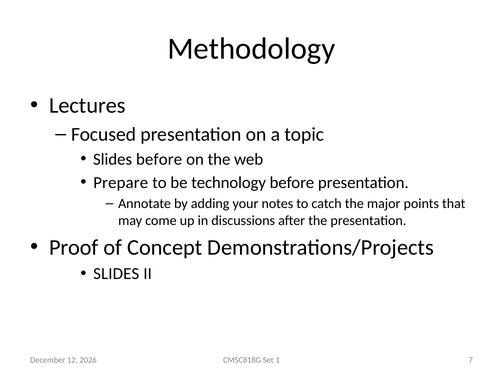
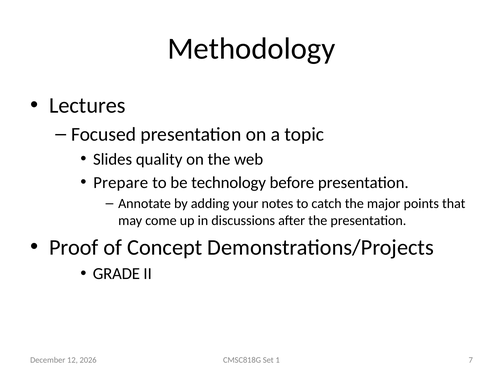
Slides before: before -> quality (159, 159)
SLIDES: SLIDES -> GRADE (116, 274)
